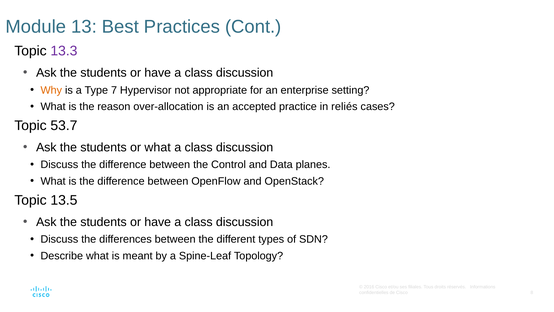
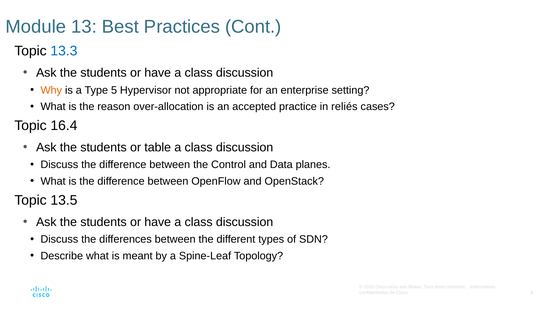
13.3 colour: purple -> blue (64, 51)
7: 7 -> 5 (114, 90)
53.7: 53.7 -> 16.4 (64, 126)
or what: what -> table (158, 147)
